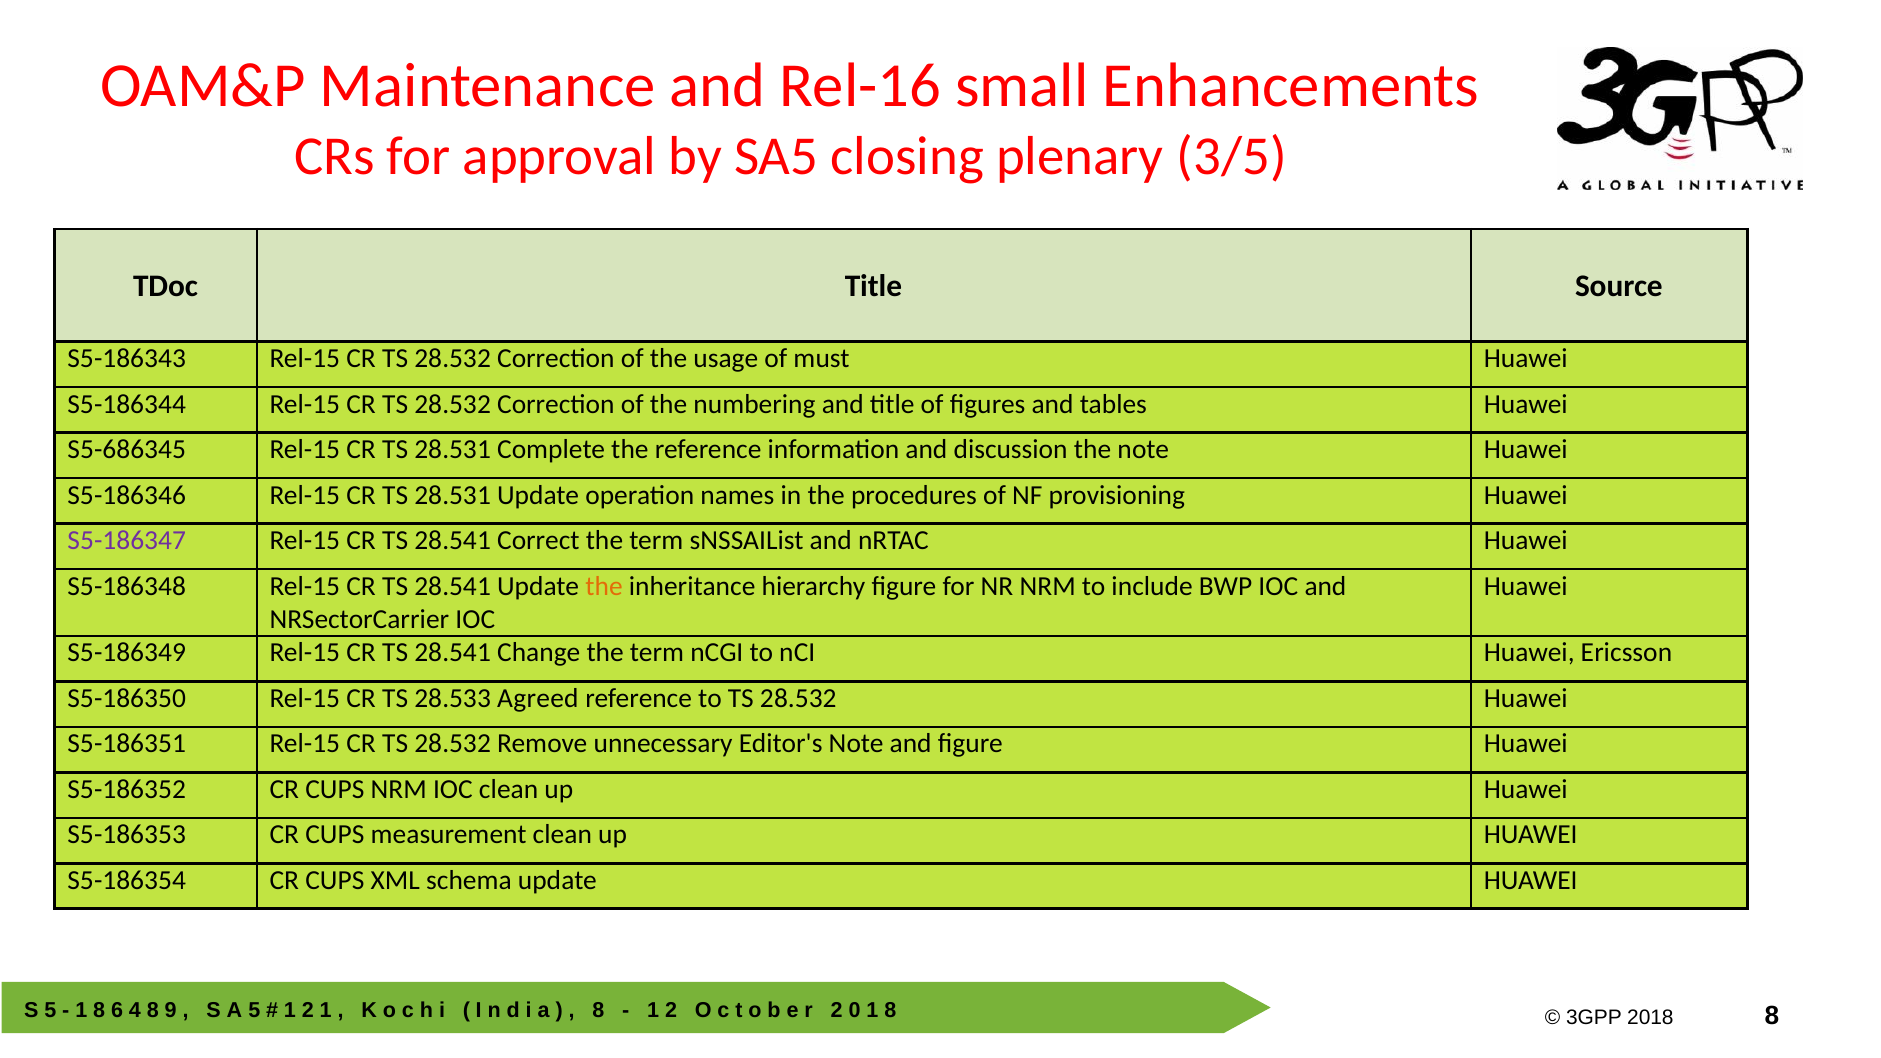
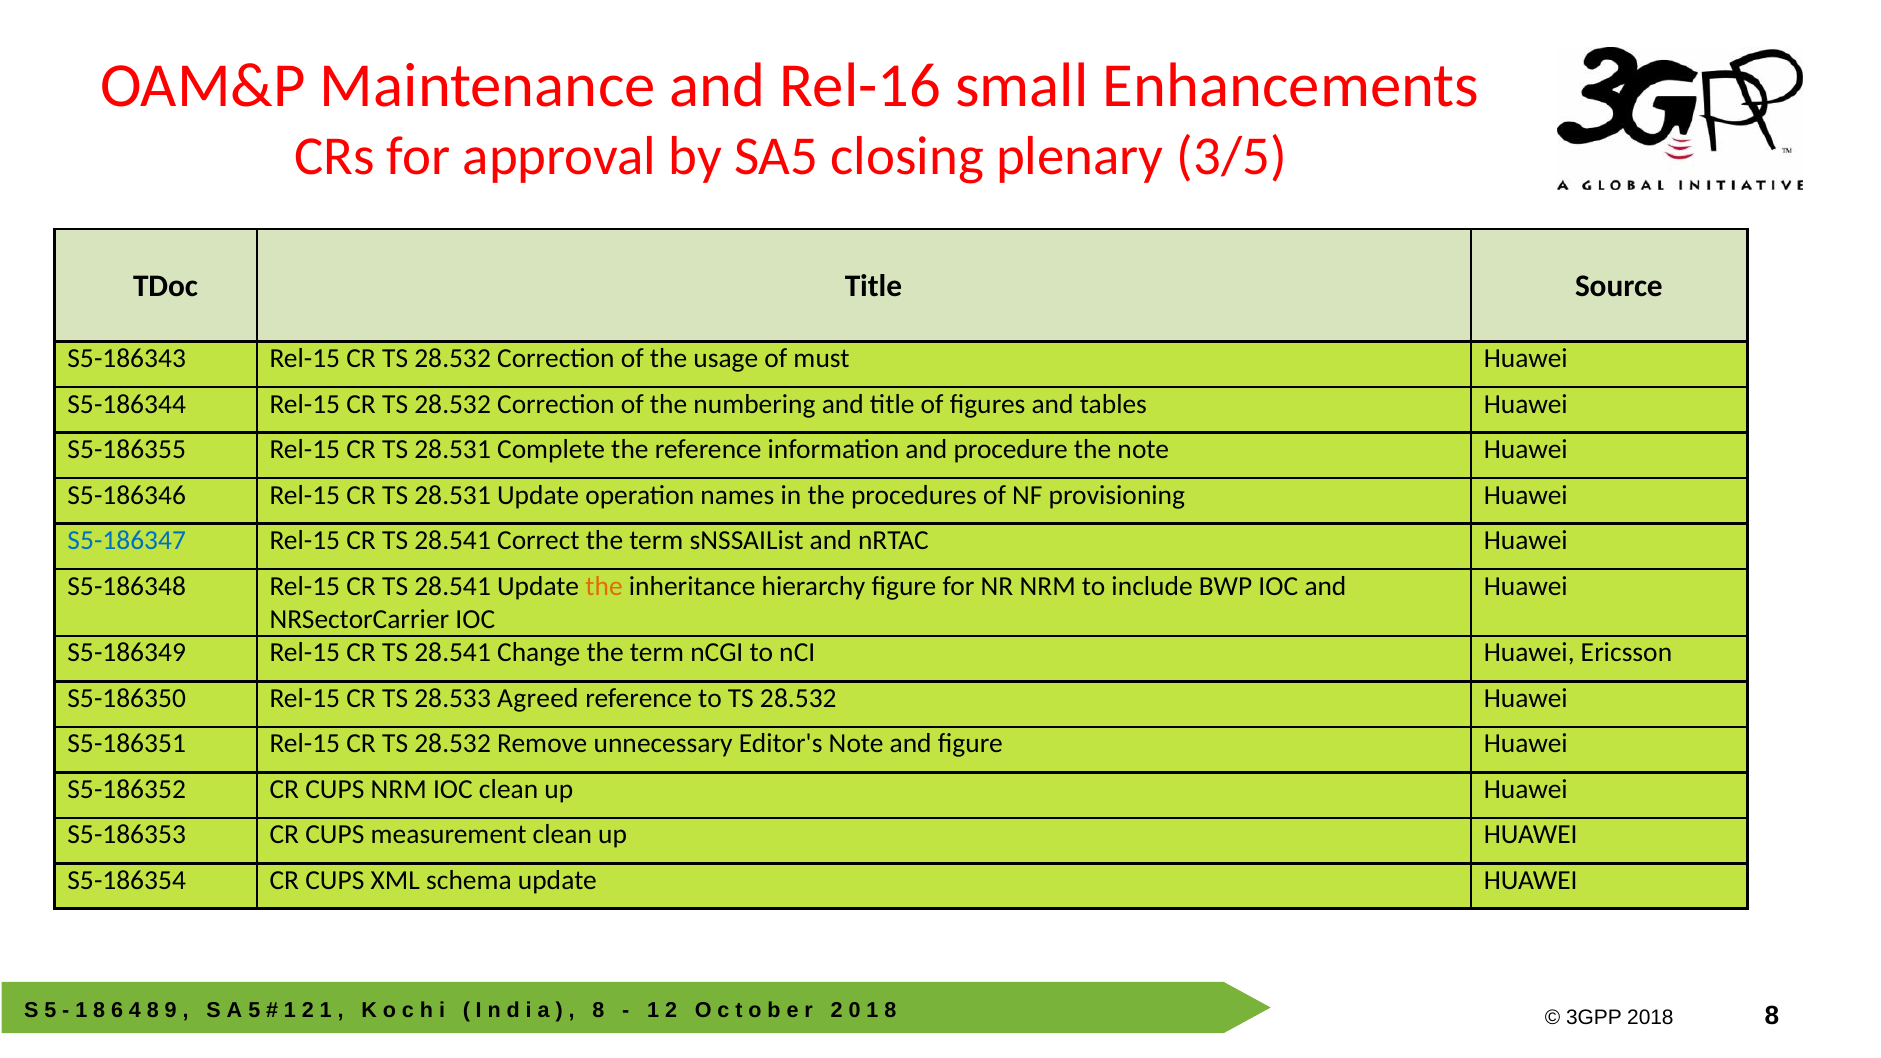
S5-686345: S5-686345 -> S5-186355 (127, 450)
discussion: discussion -> procedure (1011, 450)
S5-186347 colour: purple -> blue (127, 541)
